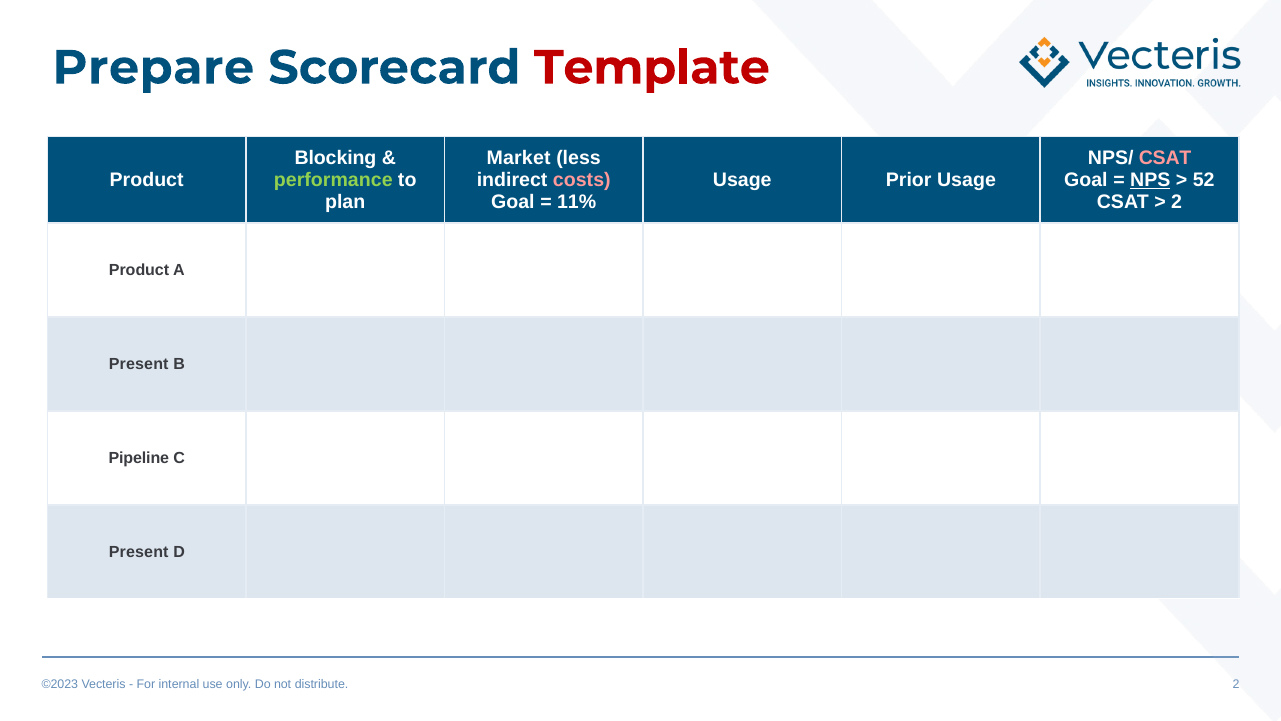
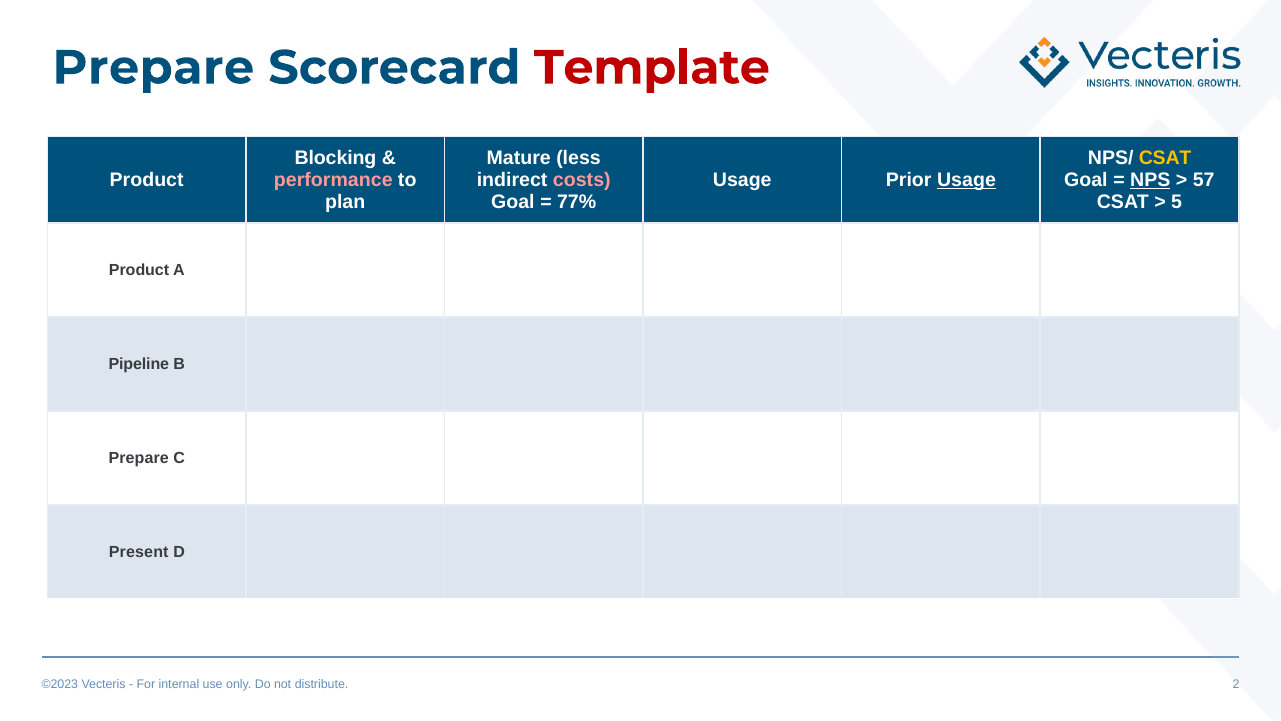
Market: Market -> Mature (519, 158)
CSAT colour: pink -> yellow (1165, 158)
performance colour: light green -> pink (333, 180)
Usage underline: none -> present (966, 180)
52: 52 -> 57 (1204, 180)
11%: 11% -> 77% (577, 202)
2: 2 -> 5 (1177, 202)
Present: Present -> Pipeline (139, 364)
Pipeline: Pipeline -> Prepare (139, 458)
